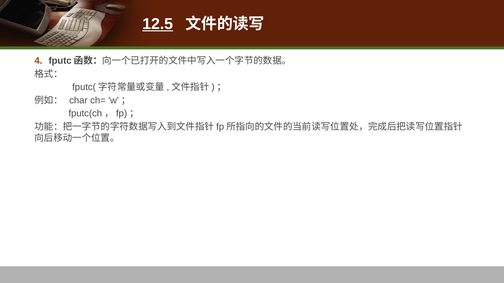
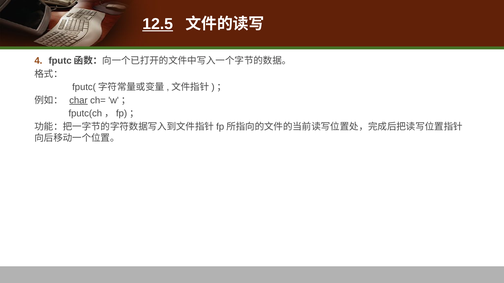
char underline: none -> present (78, 100)
